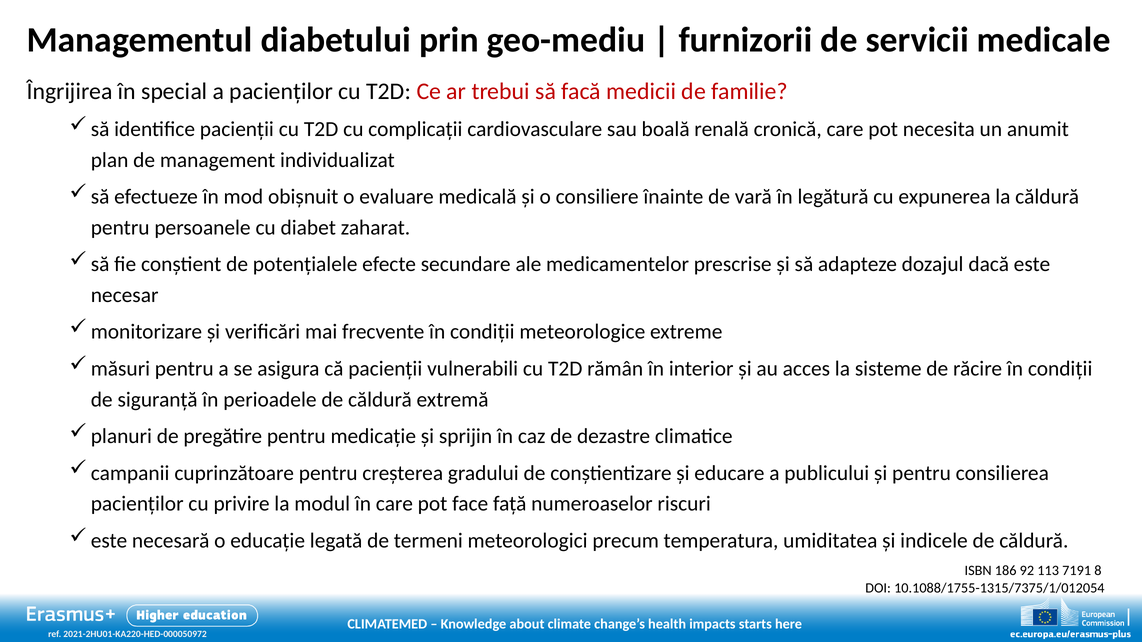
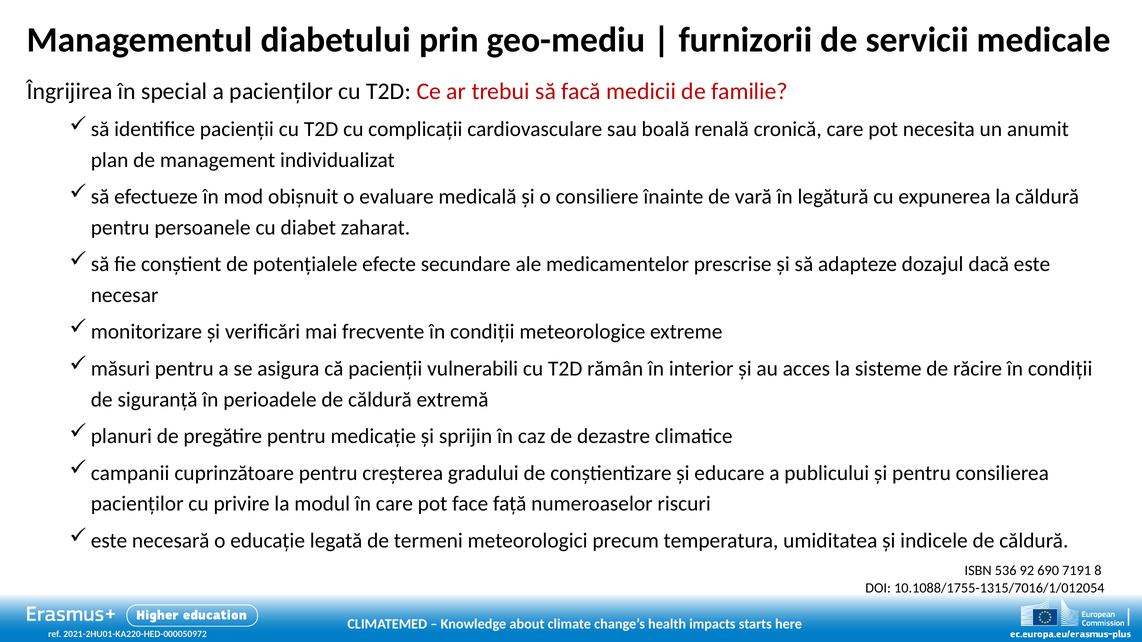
186: 186 -> 536 (1006, 571)
113: 113 -> 690 (1048, 571)
10.1088/1755-1315/7375/1/012054: 10.1088/1755-1315/7375/1/012054 -> 10.1088/1755-1315/7016/1/012054 (999, 588)
